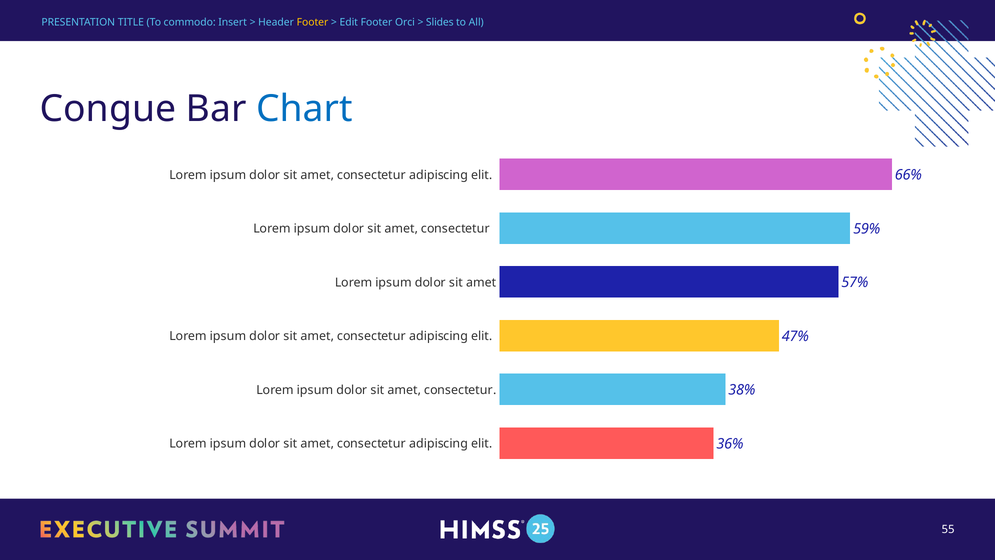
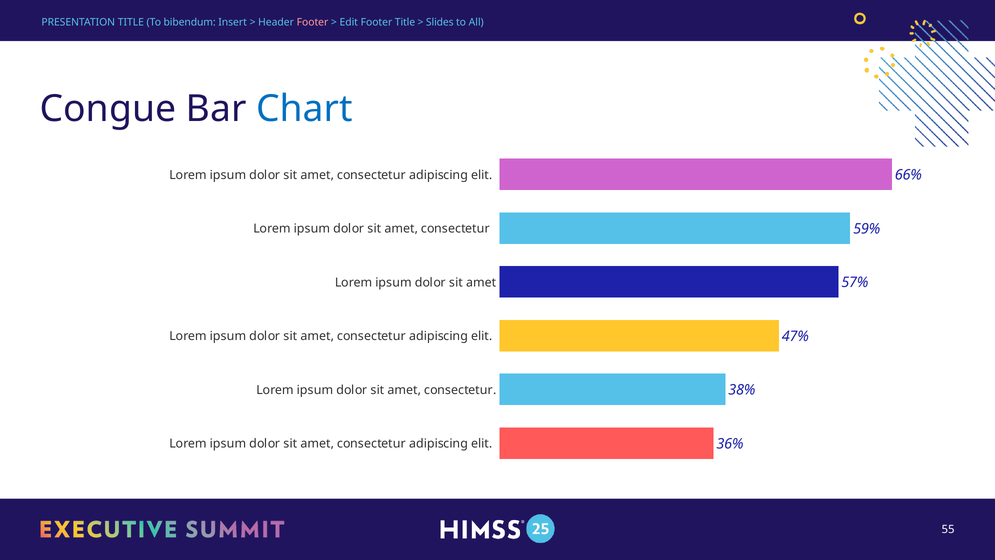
commodo: commodo -> bibendum (190, 22)
Footer colour: yellow -> pink (312, 22)
Footer Orci: Orci -> Title (405, 22)
